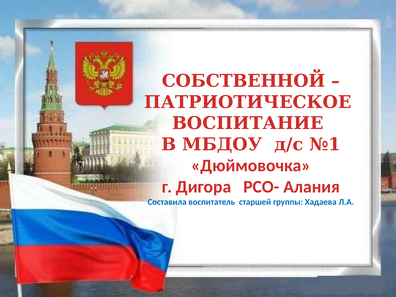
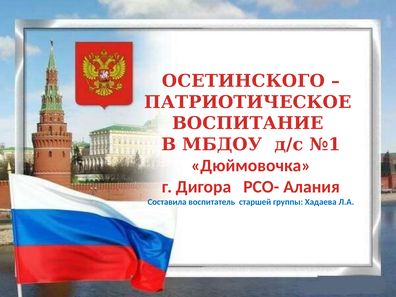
СОБСТВЕННОЙ: СОБСТВЕННОЙ -> ОСЕТИНСКОГО (243, 81)
